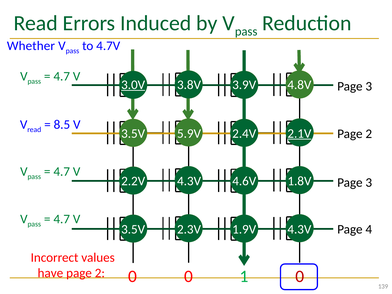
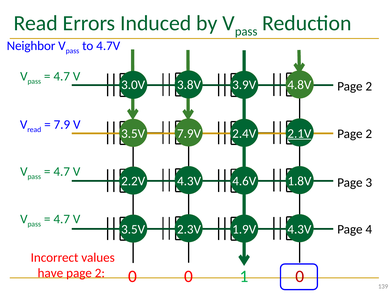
Whether: Whether -> Neighbor (31, 46)
3.0V underline: present -> none (133, 85)
3: 3 -> 2 (369, 86)
8.5: 8.5 -> 7.9 (62, 125)
5.9V: 5.9V -> 7.9V (189, 133)
